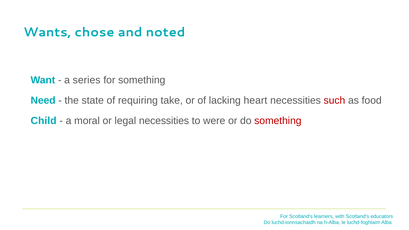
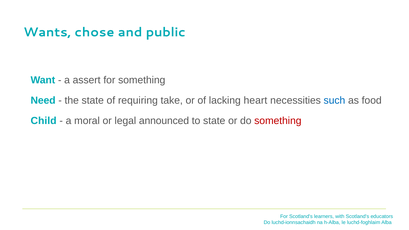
noted: noted -> public (166, 32)
series: series -> assert (87, 80)
such colour: red -> blue (334, 100)
legal necessities: necessities -> announced (164, 121)
to were: were -> state (214, 121)
